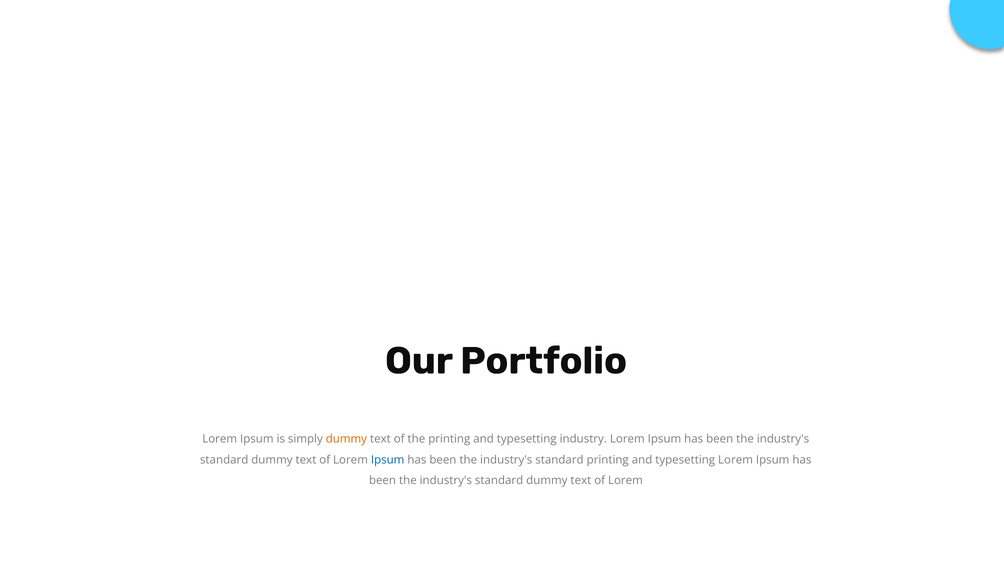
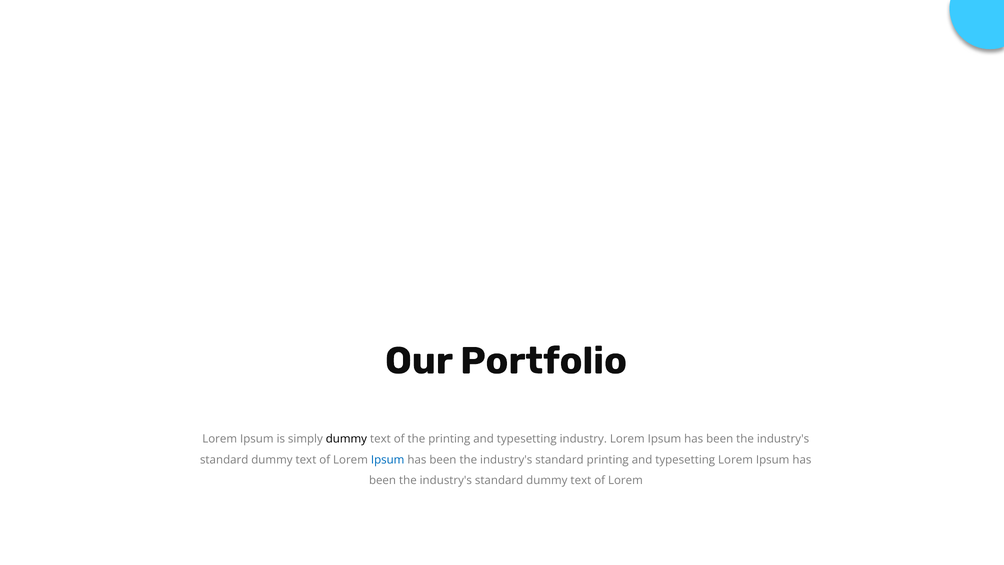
dummy colour: orange -> black (346, 439)
